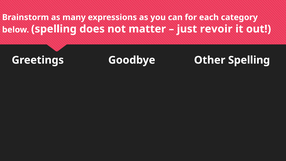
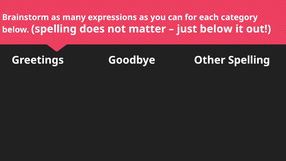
just revoir: revoir -> below (216, 29)
